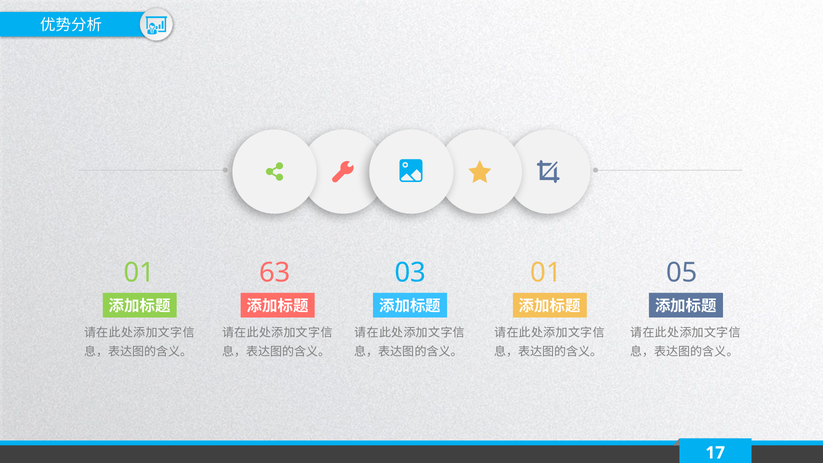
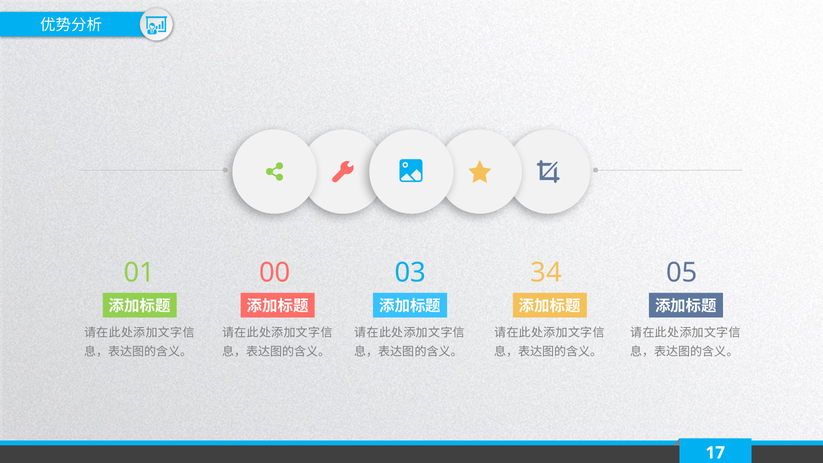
63: 63 -> 00 (275, 272)
03 01: 01 -> 34 (546, 272)
